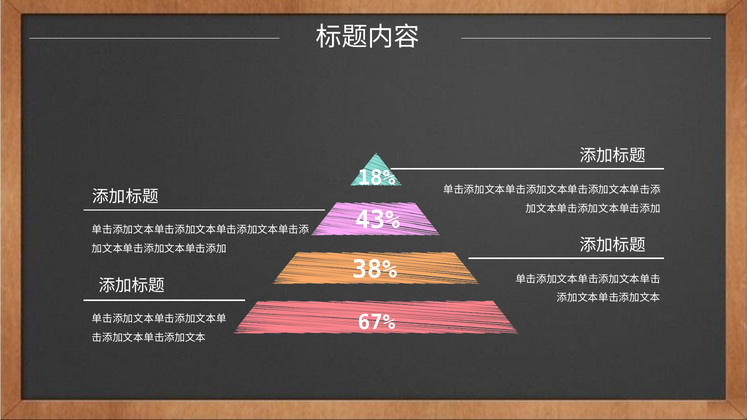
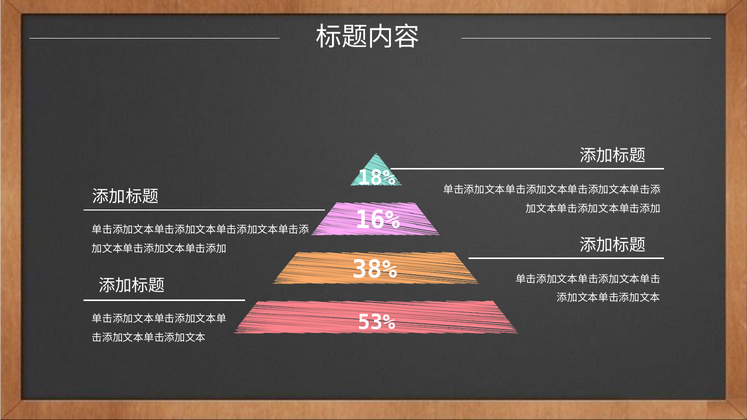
43%: 43% -> 16% (378, 220)
67%: 67% -> 53% (376, 322)
